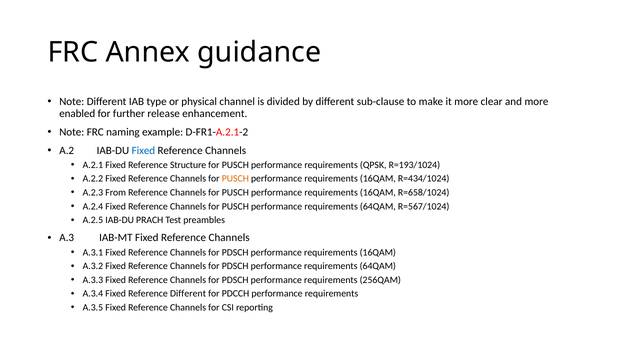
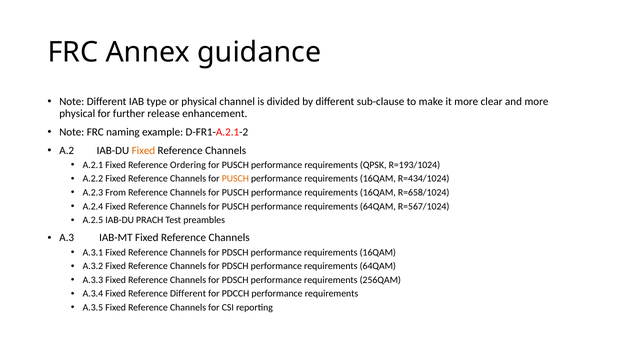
enabled: enabled -> physical (77, 114)
Fixed colour: blue -> orange (143, 150)
Structure: Structure -> Ordering (188, 165)
